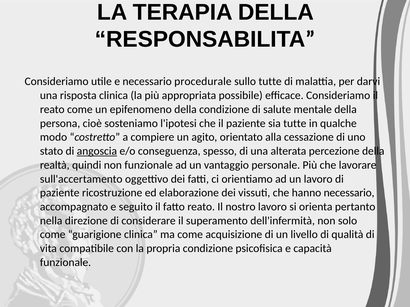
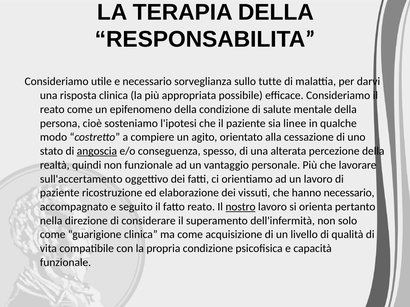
procedurale: procedurale -> sorveglianza (203, 82)
sia tutte: tutte -> linee (295, 123)
nostro underline: none -> present (241, 207)
